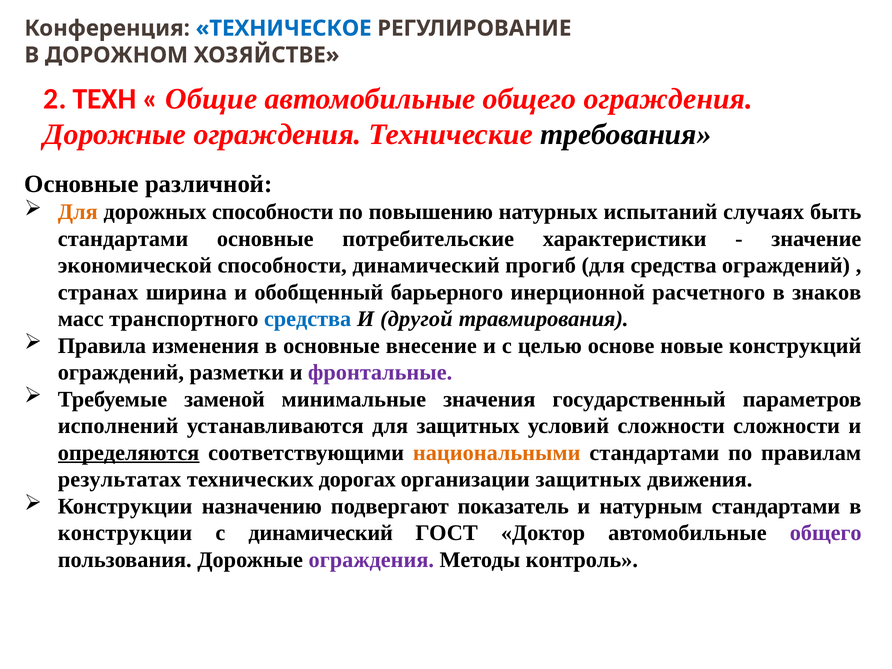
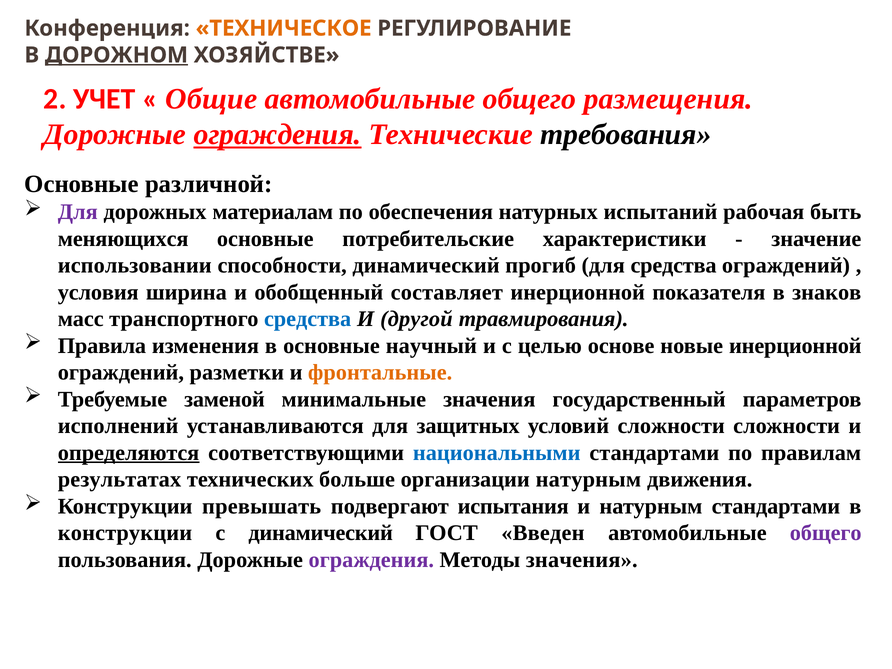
ТЕХНИЧЕСКОЕ colour: blue -> orange (284, 28)
ДОРОЖНОМ underline: none -> present (116, 55)
ТЕХН: ТЕХН -> УЧЕТ (104, 99)
общего ограждения: ограждения -> размещения (668, 99)
ограждения underline: none -> present (277, 135)
Для colour: orange -> purple (78, 212)
дорожных способности: способности -> материалам (273, 212)
повышению: повышению -> обеспечения (431, 212)
случаях: случаях -> рабочая (764, 212)
стандартами: стандартами -> меняющихся (123, 239)
экономической: экономической -> использовании (135, 265)
странах: странах -> условия (98, 292)
барьерного: барьерного -> составляет (447, 292)
расчетного: расчетного -> показателя (709, 292)
внесение: внесение -> научный (431, 346)
новые конструкций: конструкций -> инерционной (795, 346)
фронтальные colour: purple -> orange (380, 373)
национальными colour: orange -> blue (497, 453)
дорогах: дорогах -> больше (357, 480)
организации защитных: защитных -> натурным (588, 480)
назначению: назначению -> превышать (262, 506)
показатель: показатель -> испытания (513, 506)
Доктор: Доктор -> Введен (543, 533)
Методы контроль: контроль -> значения (582, 560)
